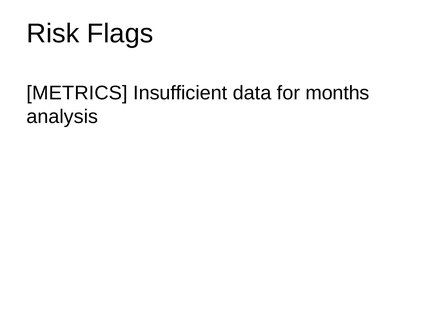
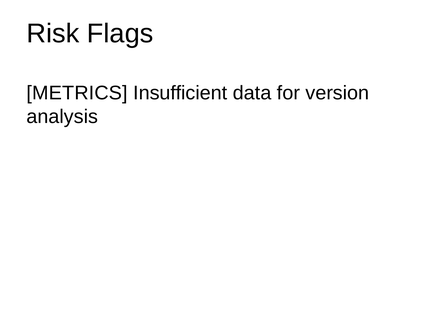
months: months -> version (337, 93)
